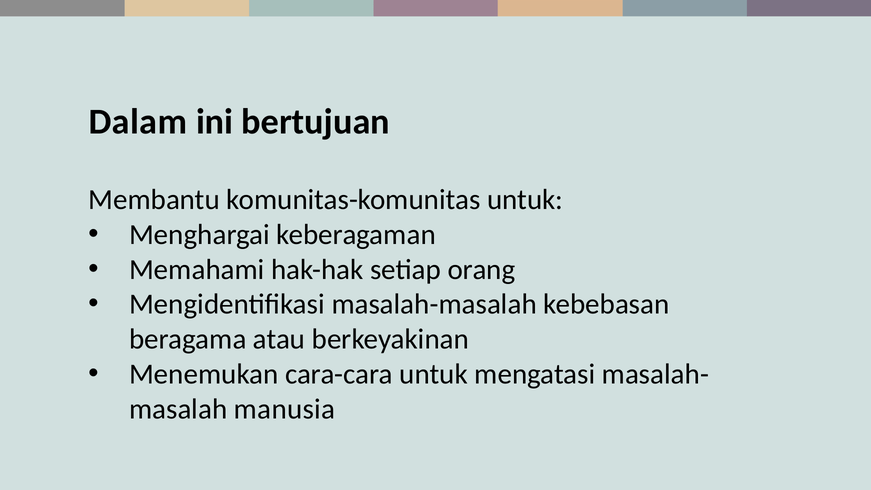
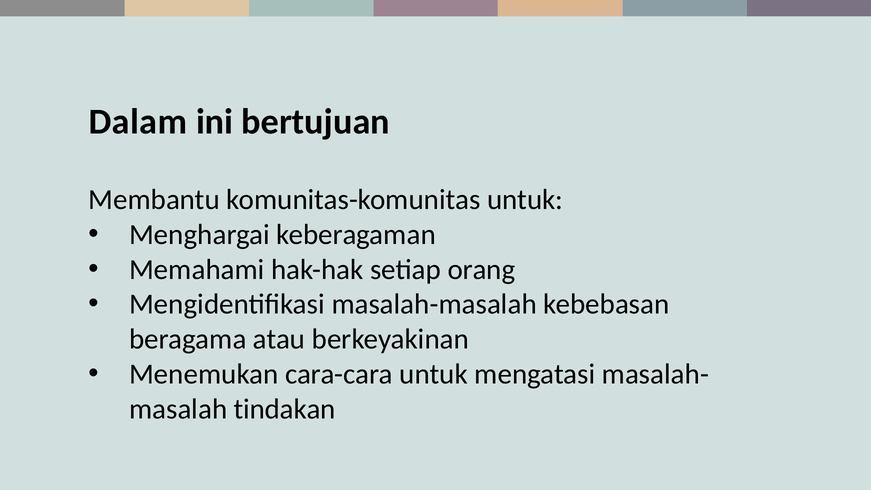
manusia: manusia -> tindakan (285, 409)
